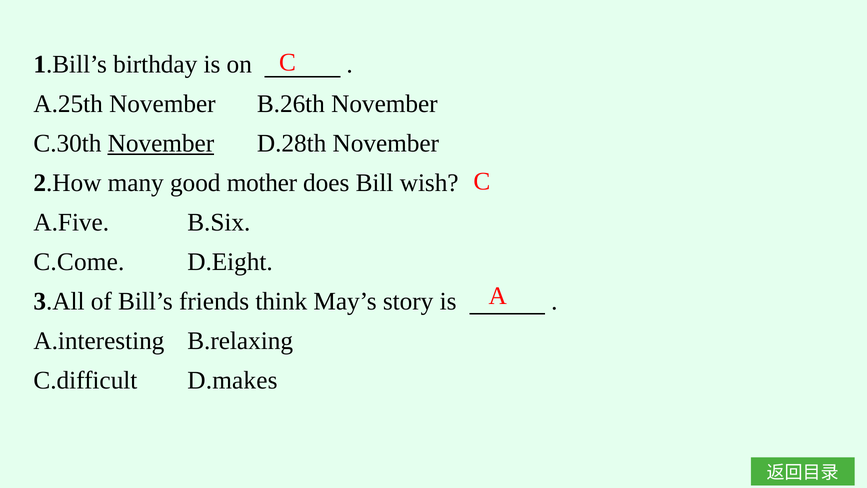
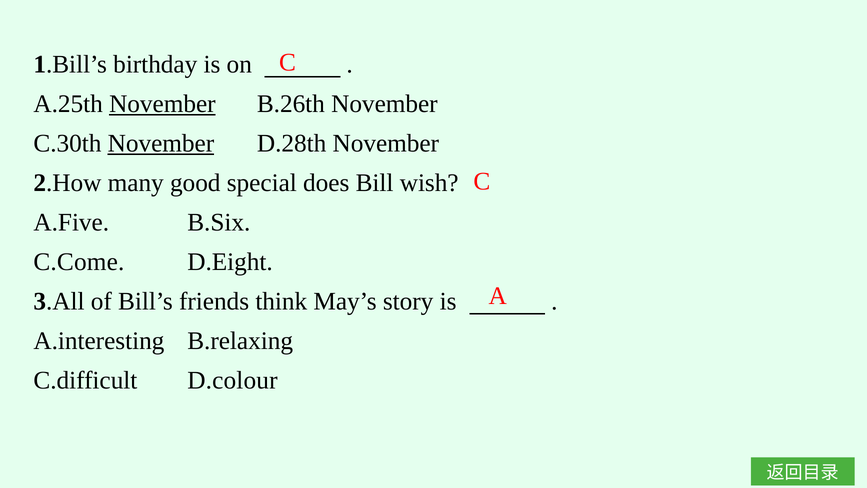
November underline: none -> present (162, 104)
mother: mother -> special (262, 183)
D.makes: D.makes -> D.colour (232, 380)
